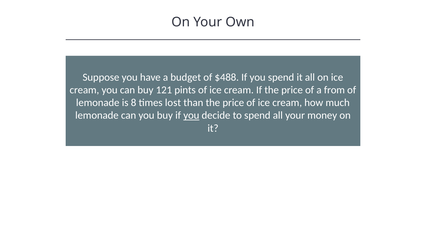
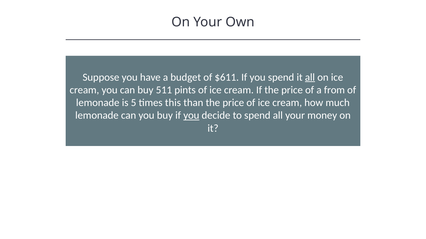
$488: $488 -> $611 (227, 77)
all underline: none -> present (310, 77)
121: 121 -> 511 (164, 90)
8: 8 -> 5 (134, 103)
lost: lost -> this (173, 103)
